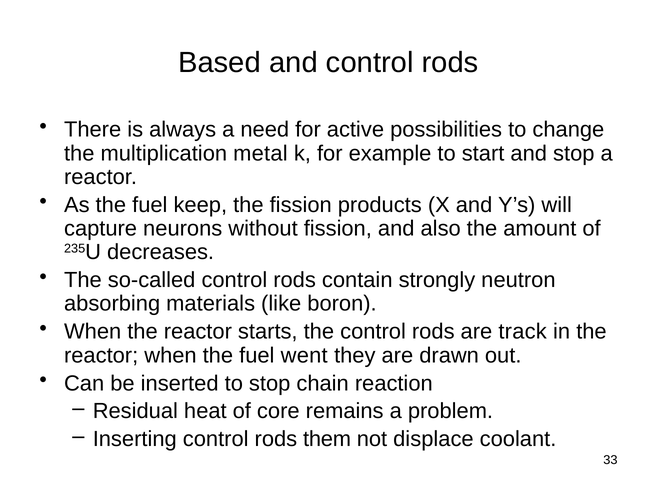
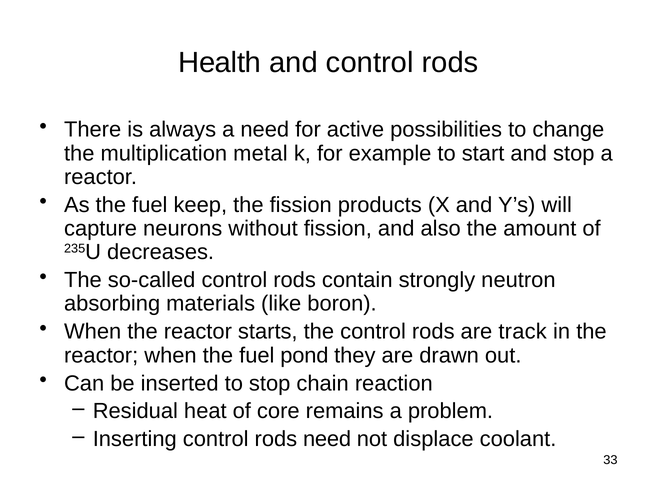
Based: Based -> Health (220, 63)
went: went -> pond (304, 356)
rods them: them -> need (327, 440)
